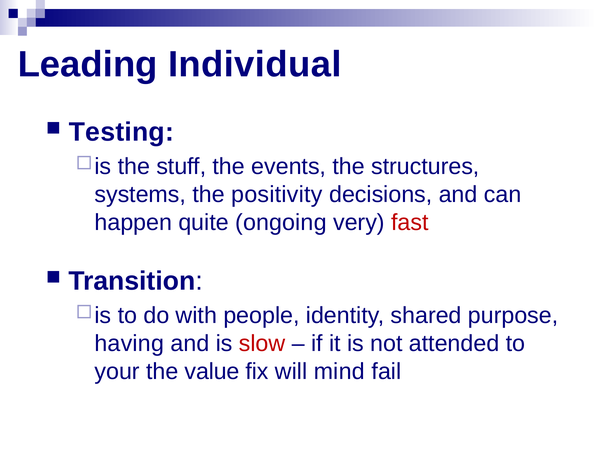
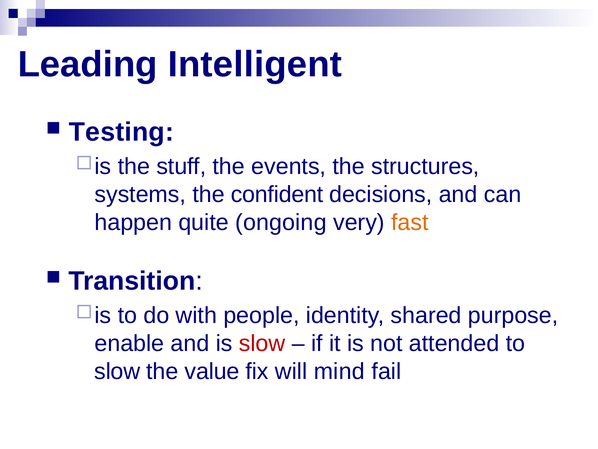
Individual: Individual -> Intelligent (255, 64)
positivity: positivity -> confident (277, 194)
fast colour: red -> orange (410, 222)
having: having -> enable (129, 343)
your: your -> slow (117, 371)
